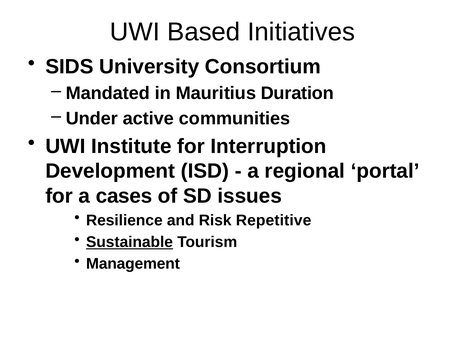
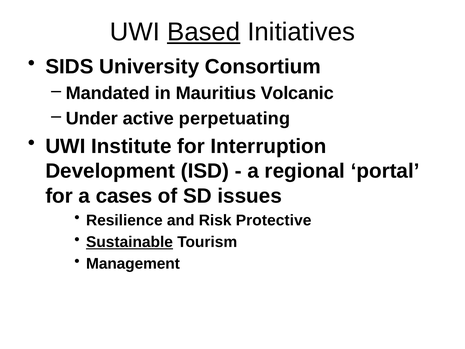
Based underline: none -> present (204, 32)
Duration: Duration -> Volcanic (297, 93)
communities: communities -> perpetuating (235, 119)
Repetitive: Repetitive -> Protective (274, 220)
